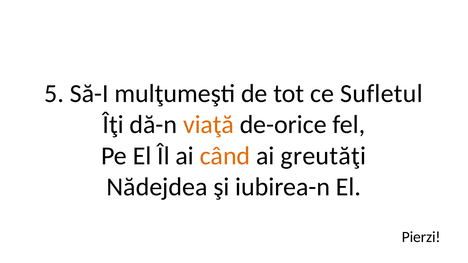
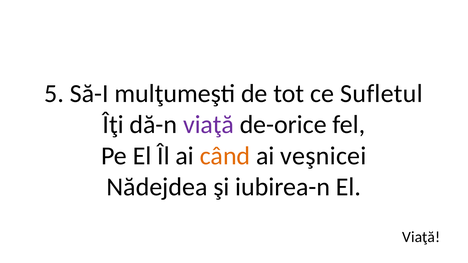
viaţă colour: orange -> purple (209, 125)
greutăţi: greutăţi -> veşnicei (323, 156)
Pierzi: Pierzi -> Viaţă (421, 237)
